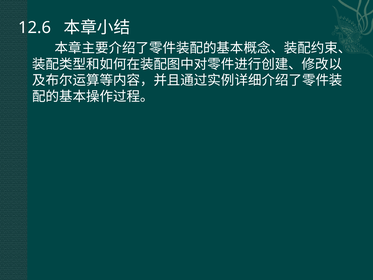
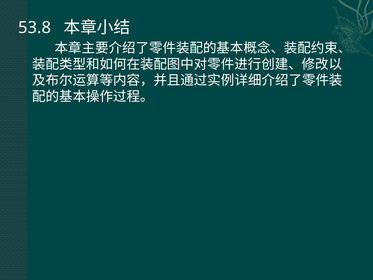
12.6: 12.6 -> 53.8 (35, 28)
